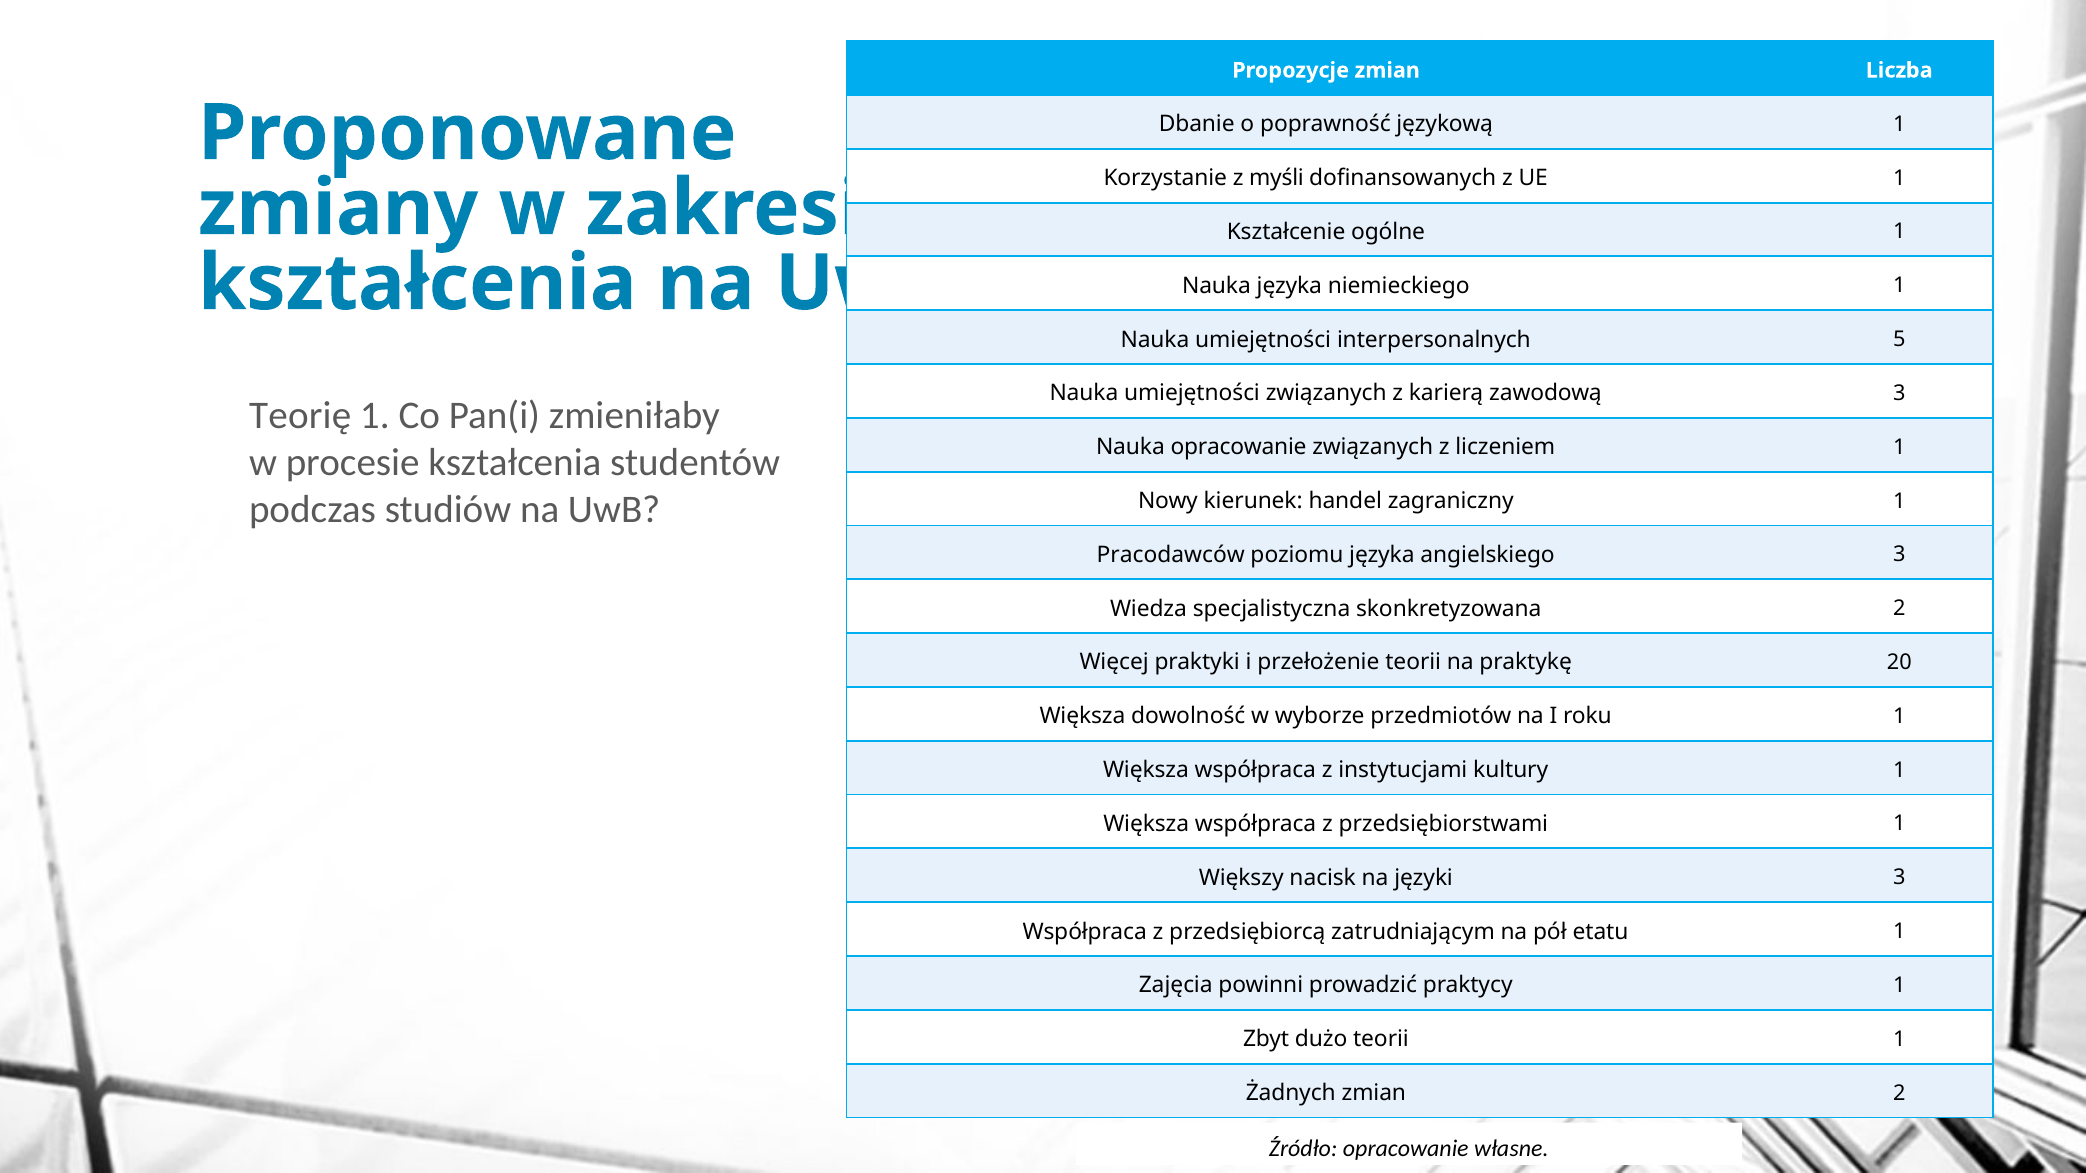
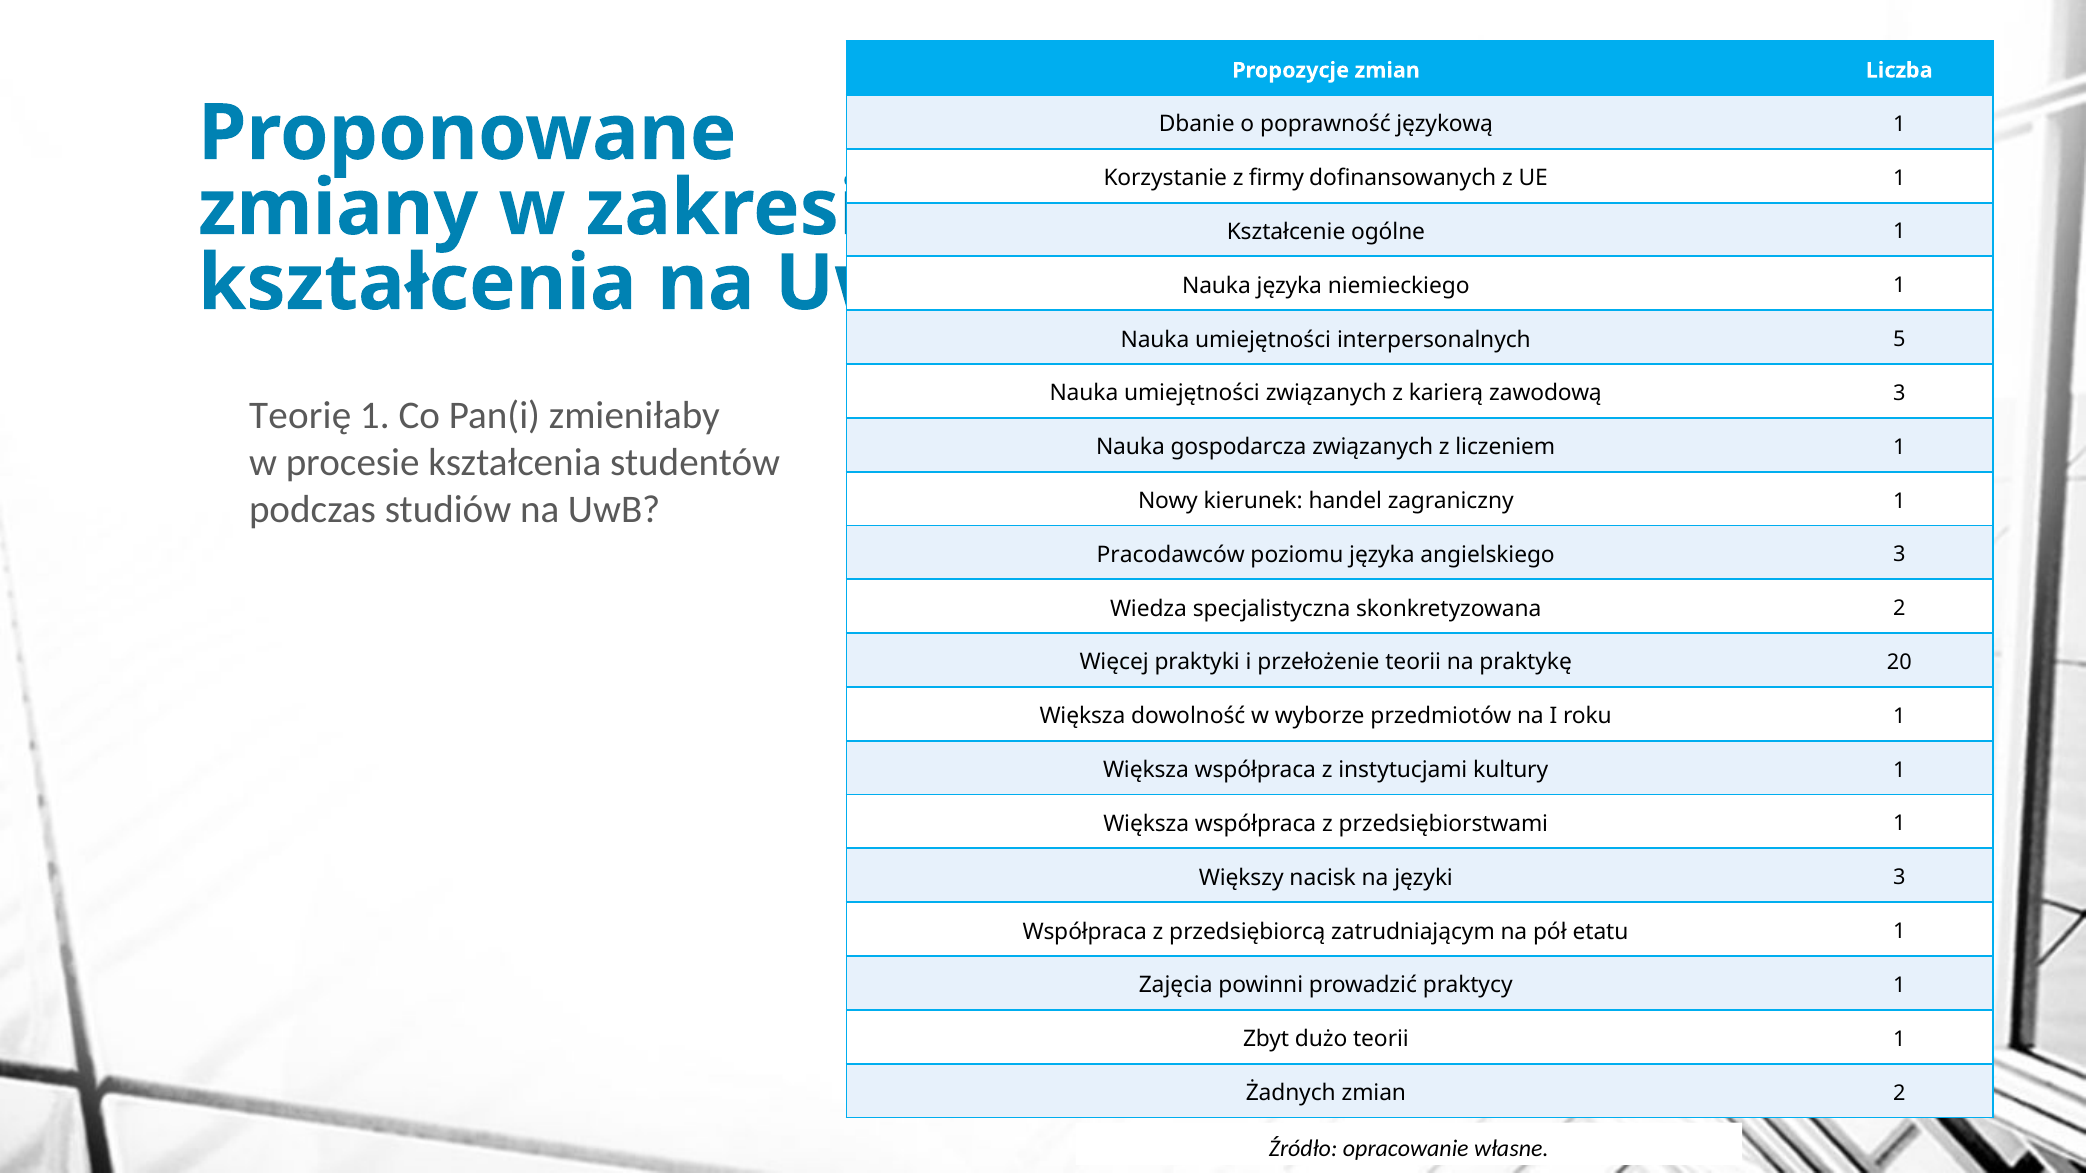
myśli: myśli -> firmy (1276, 178)
Nauka opracowanie: opracowanie -> gospodarcza (1238, 447)
